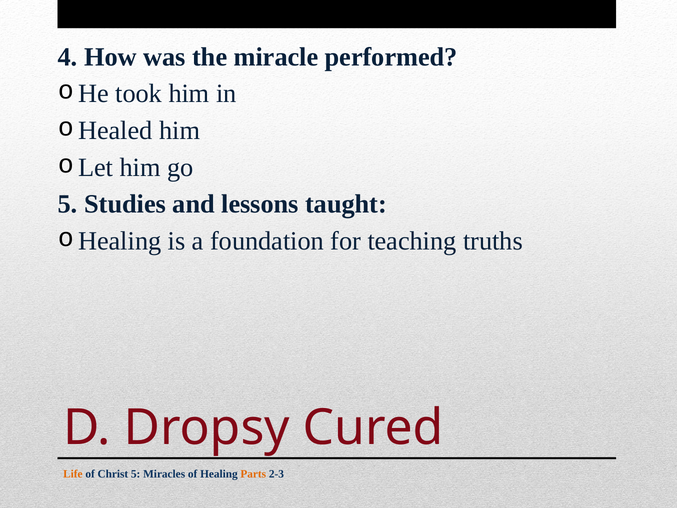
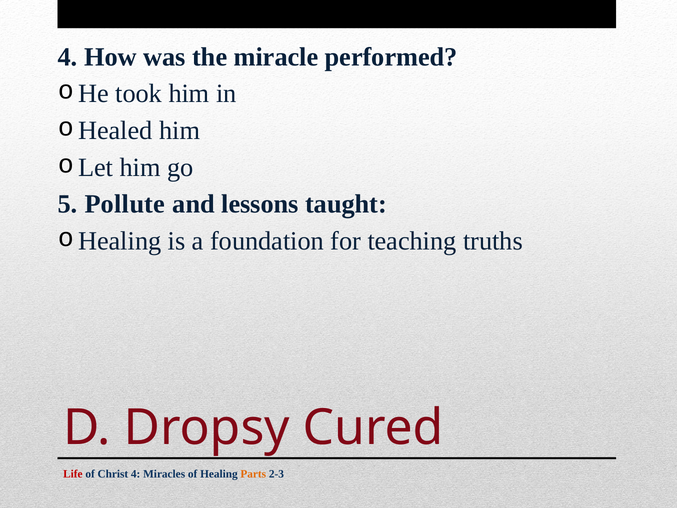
Studies: Studies -> Pollute (125, 204)
Life colour: orange -> red (73, 474)
Christ 5: 5 -> 4 (136, 474)
